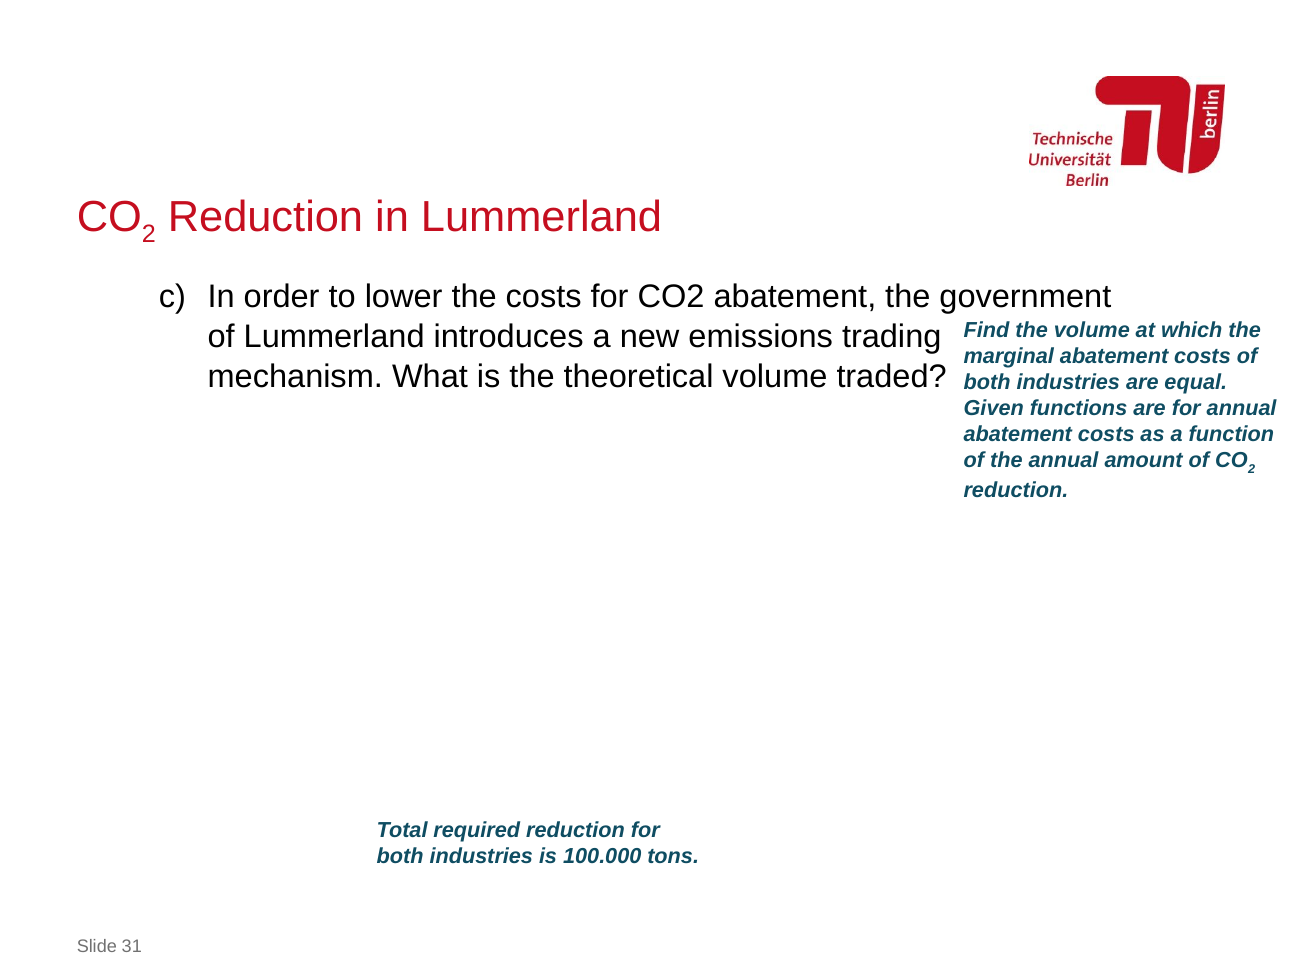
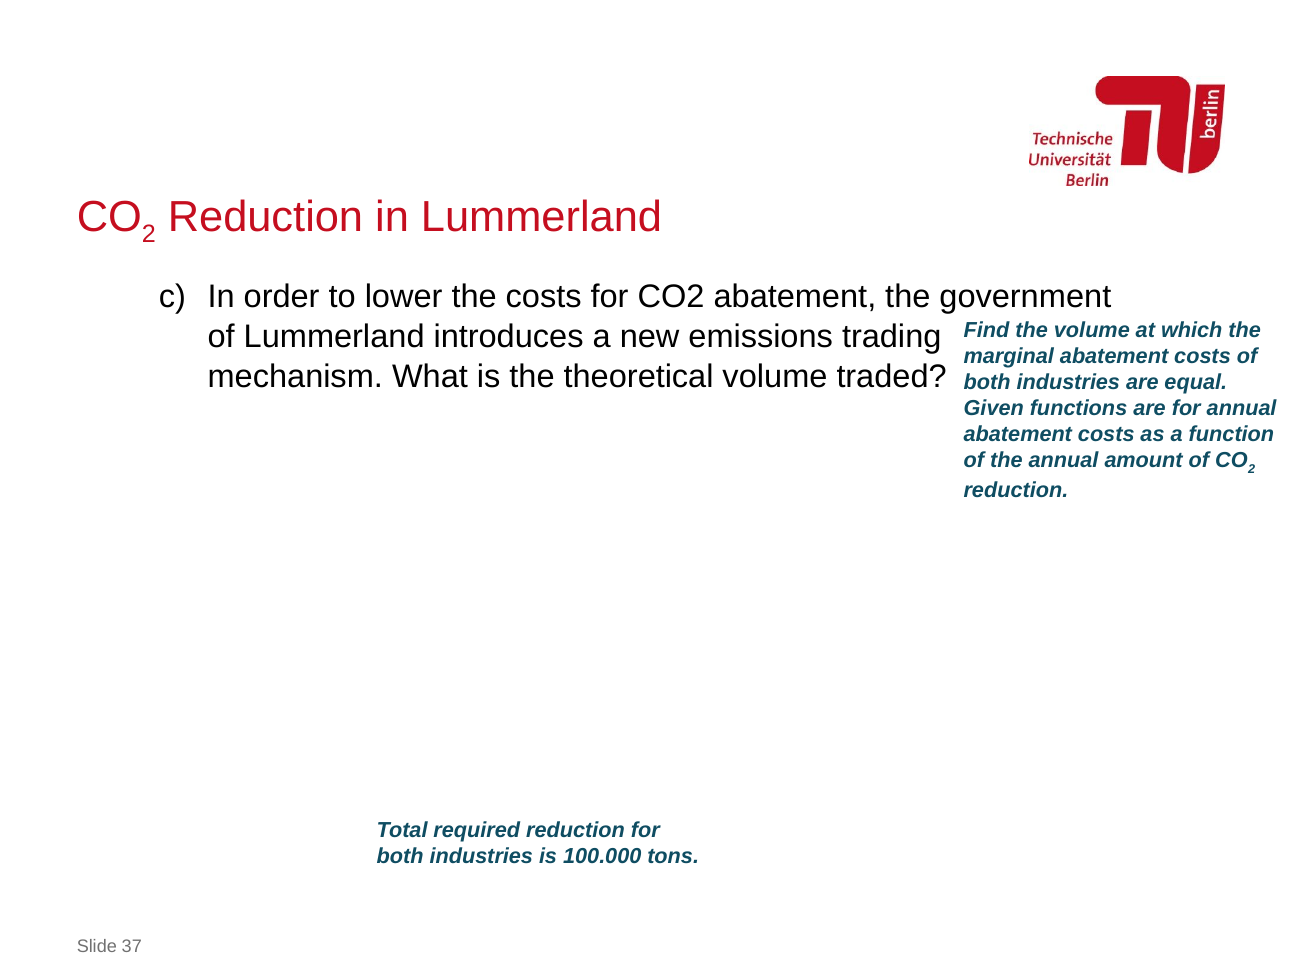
31: 31 -> 37 (132, 946)
